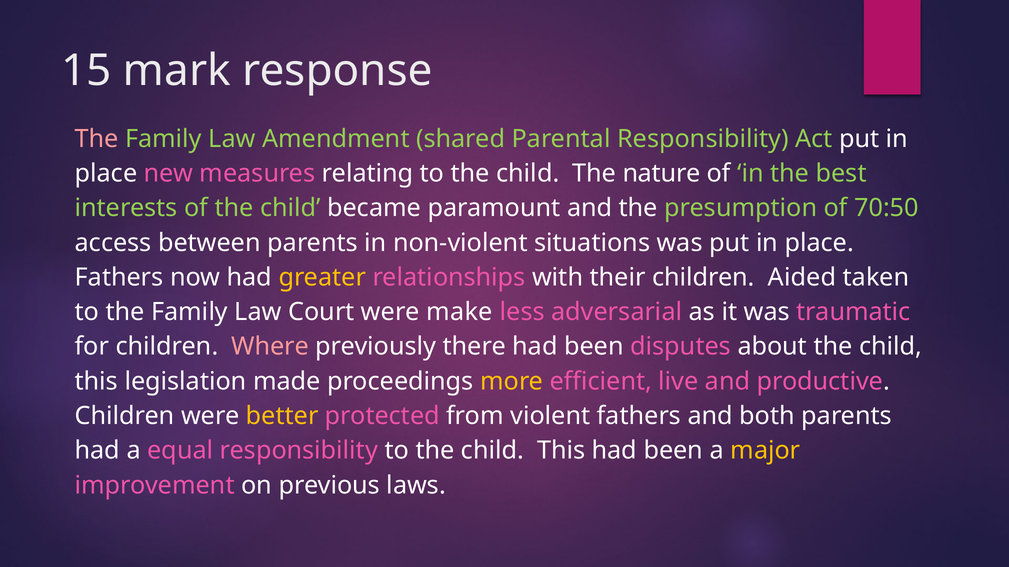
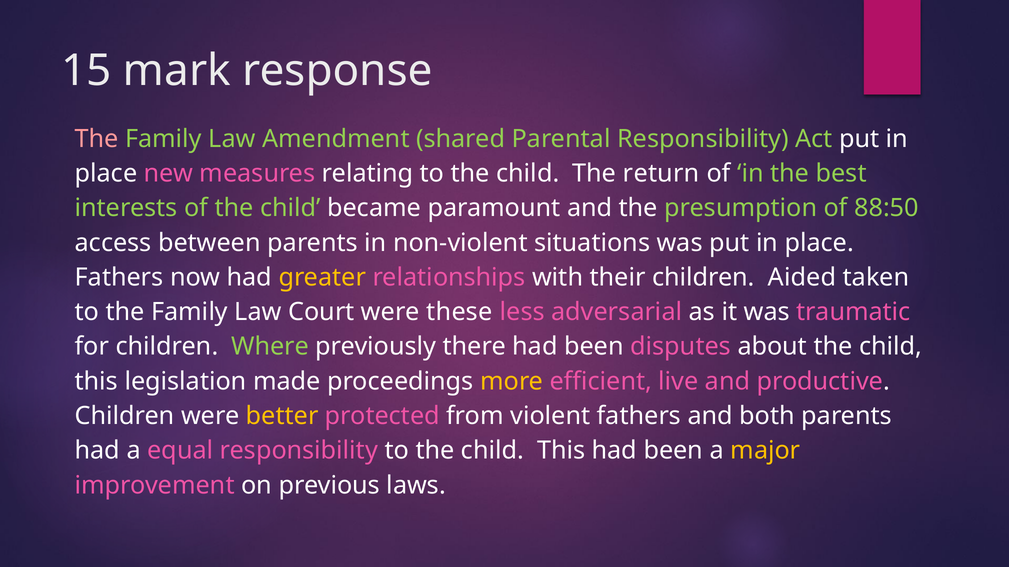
nature: nature -> return (661, 174)
70:50: 70:50 -> 88:50 (886, 208)
make: make -> these (459, 312)
Where colour: pink -> light green (270, 347)
